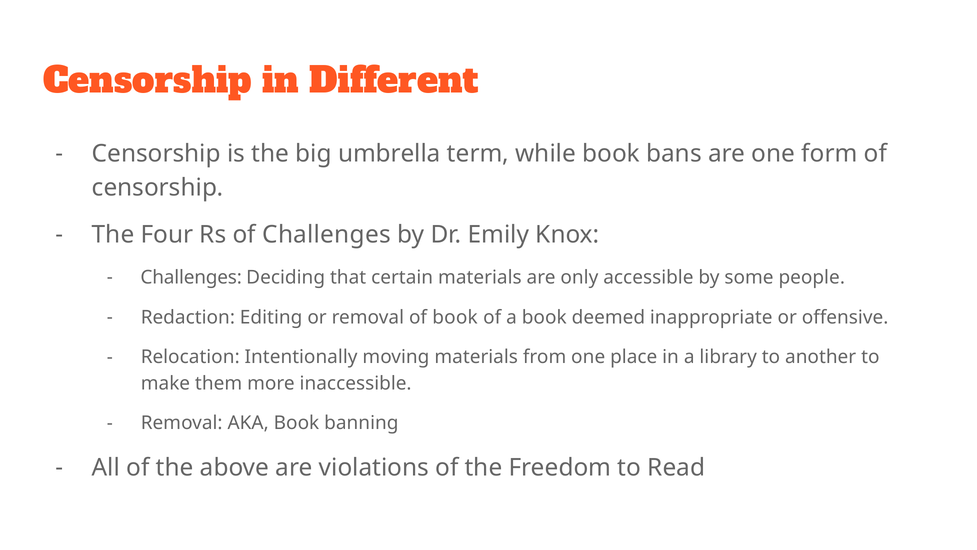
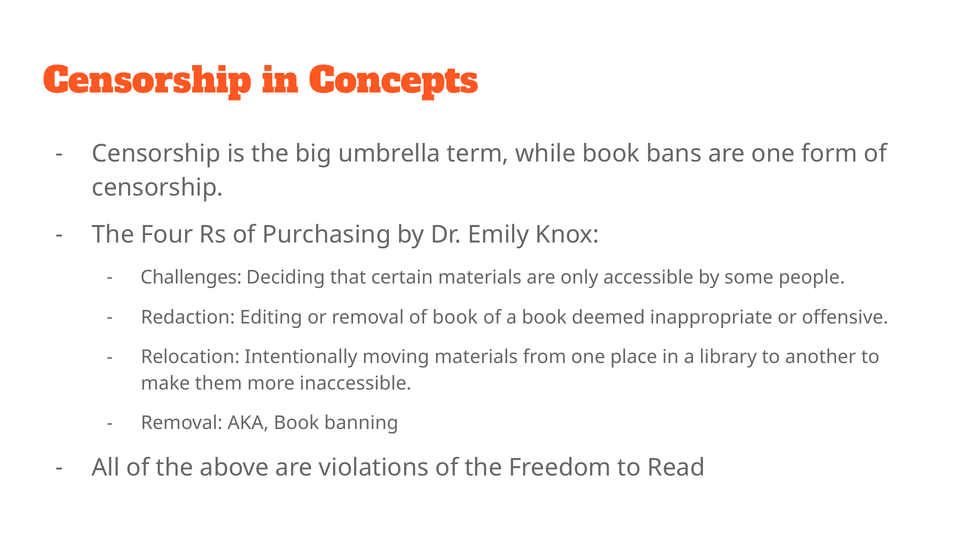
Different: Different -> Concepts (394, 81)
of Challenges: Challenges -> Purchasing (327, 235)
